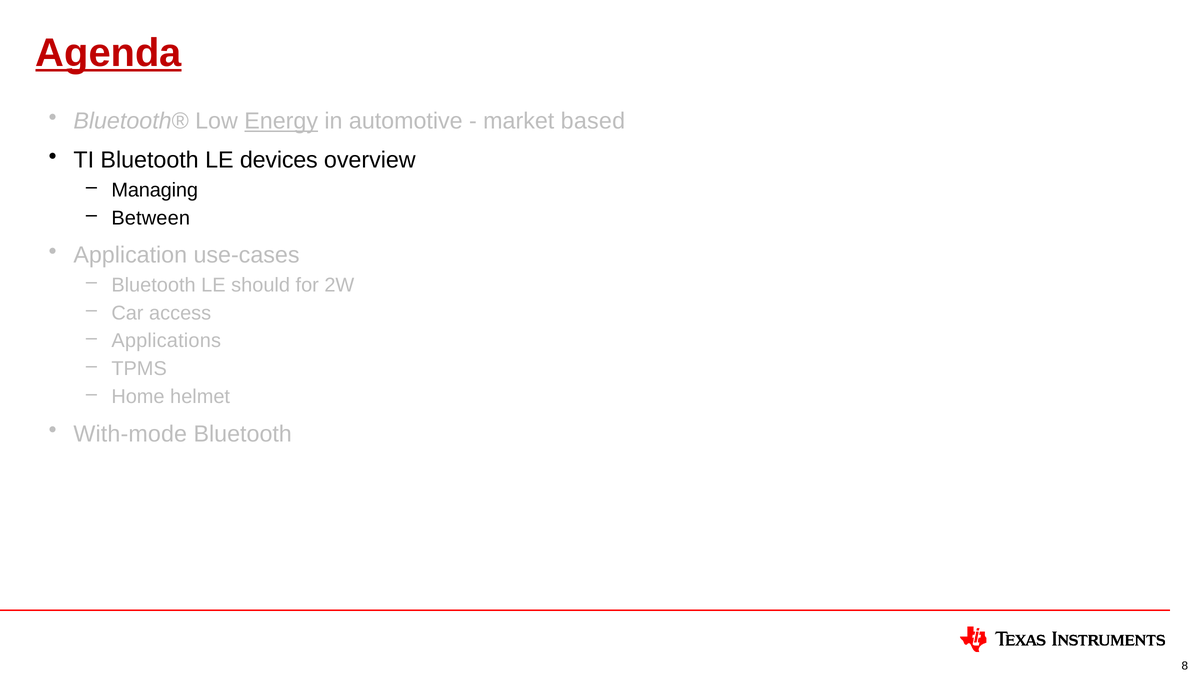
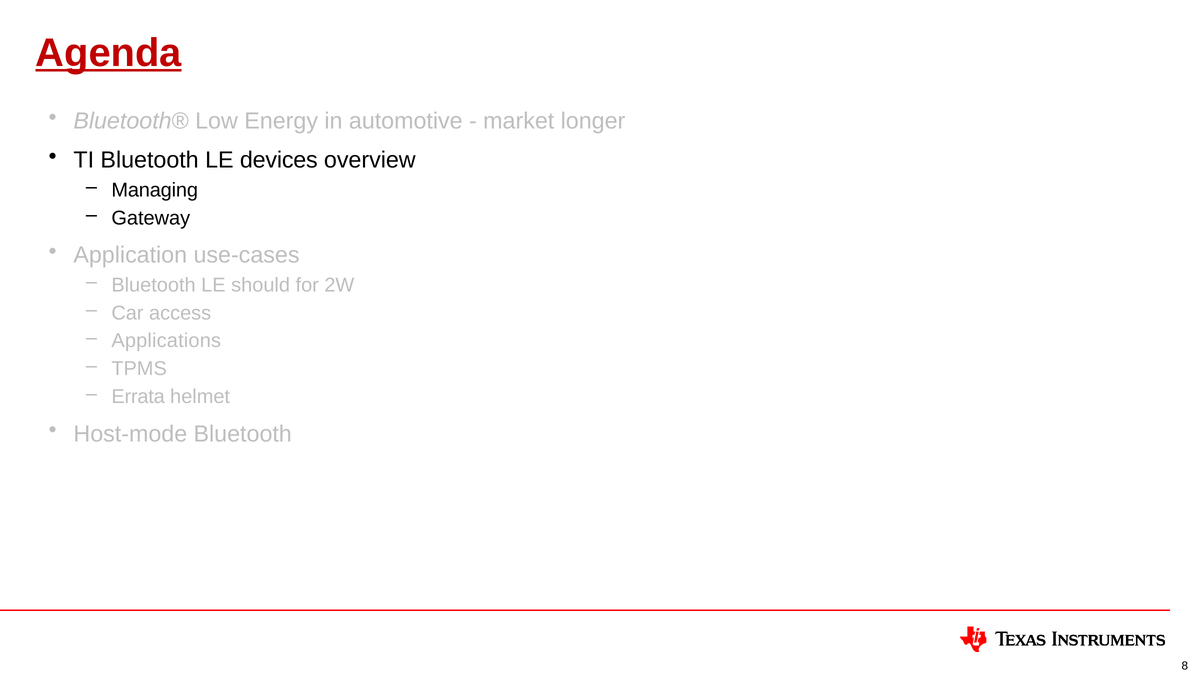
Energy underline: present -> none (281, 121)
based: based -> longer (593, 121)
Between: Between -> Gateway (151, 218)
Home: Home -> Errata (138, 397)
With-mode: With-mode -> Host-mode (130, 434)
